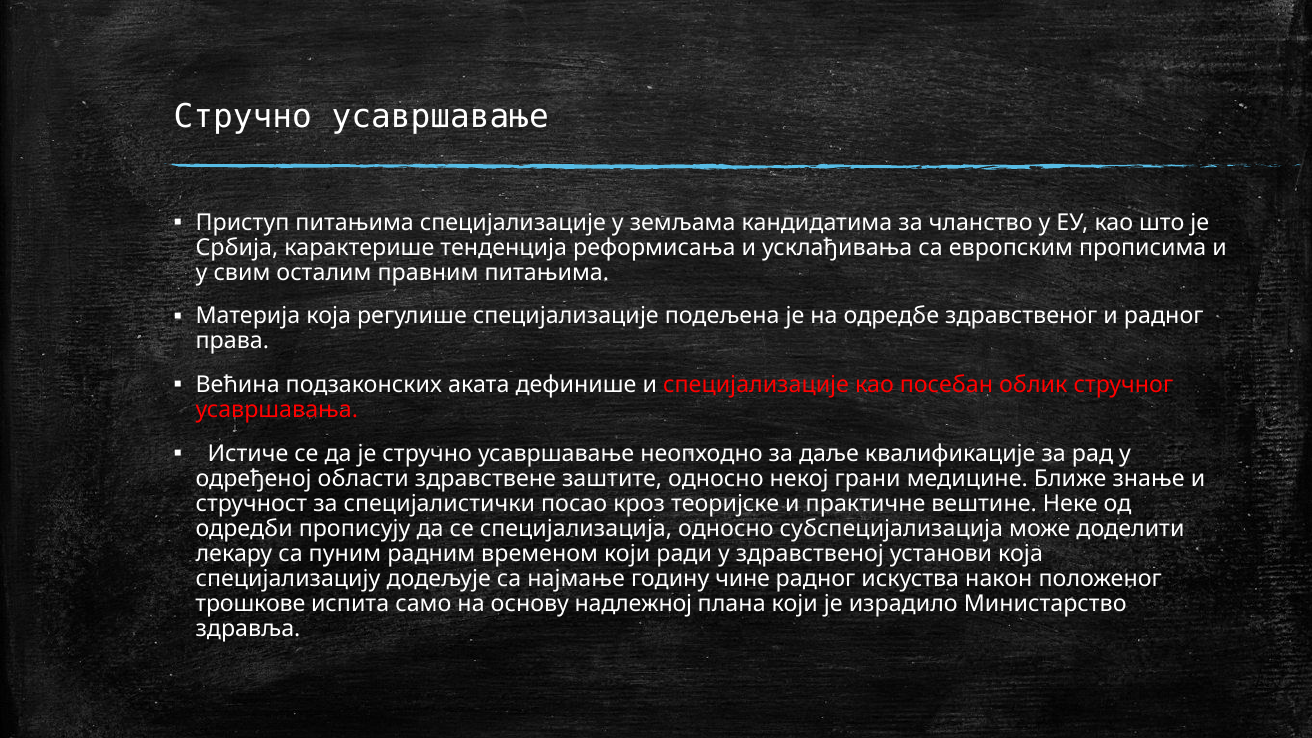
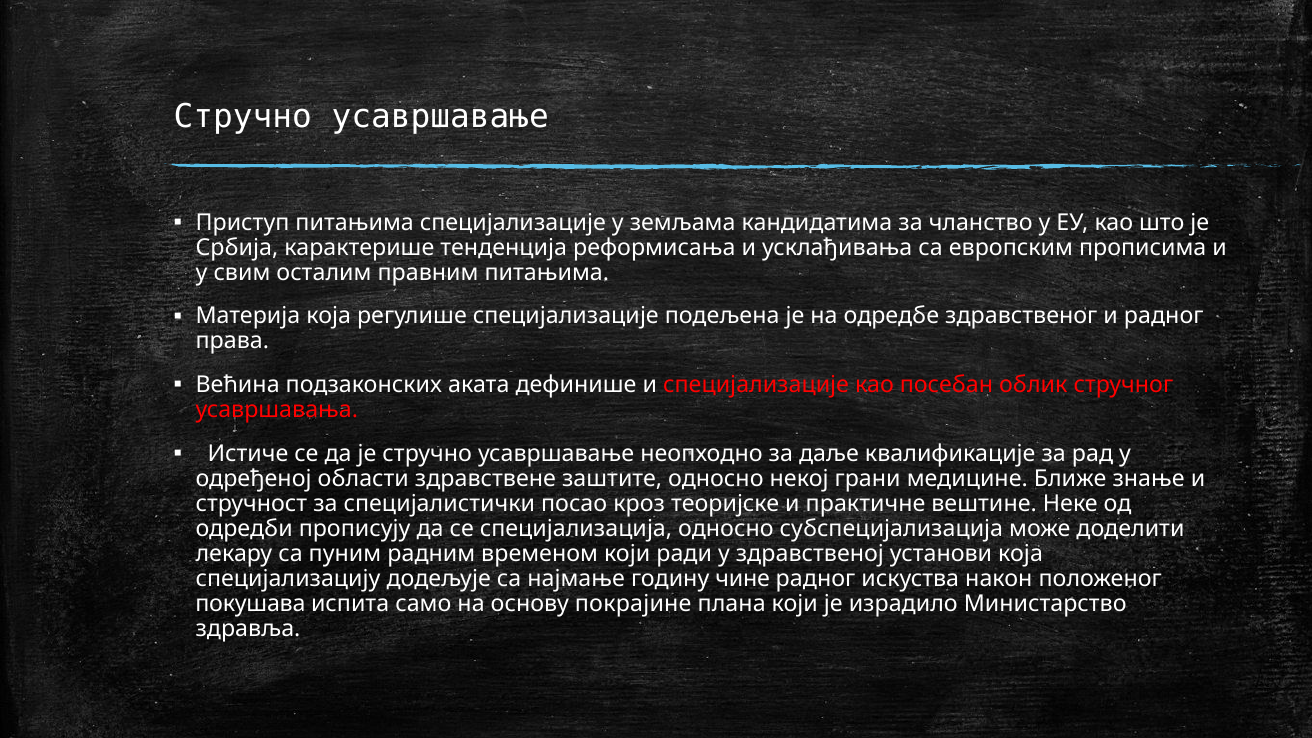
трошкове: трошкове -> покушава (250, 604)
надлежној: надлежној -> покрајине (633, 604)
